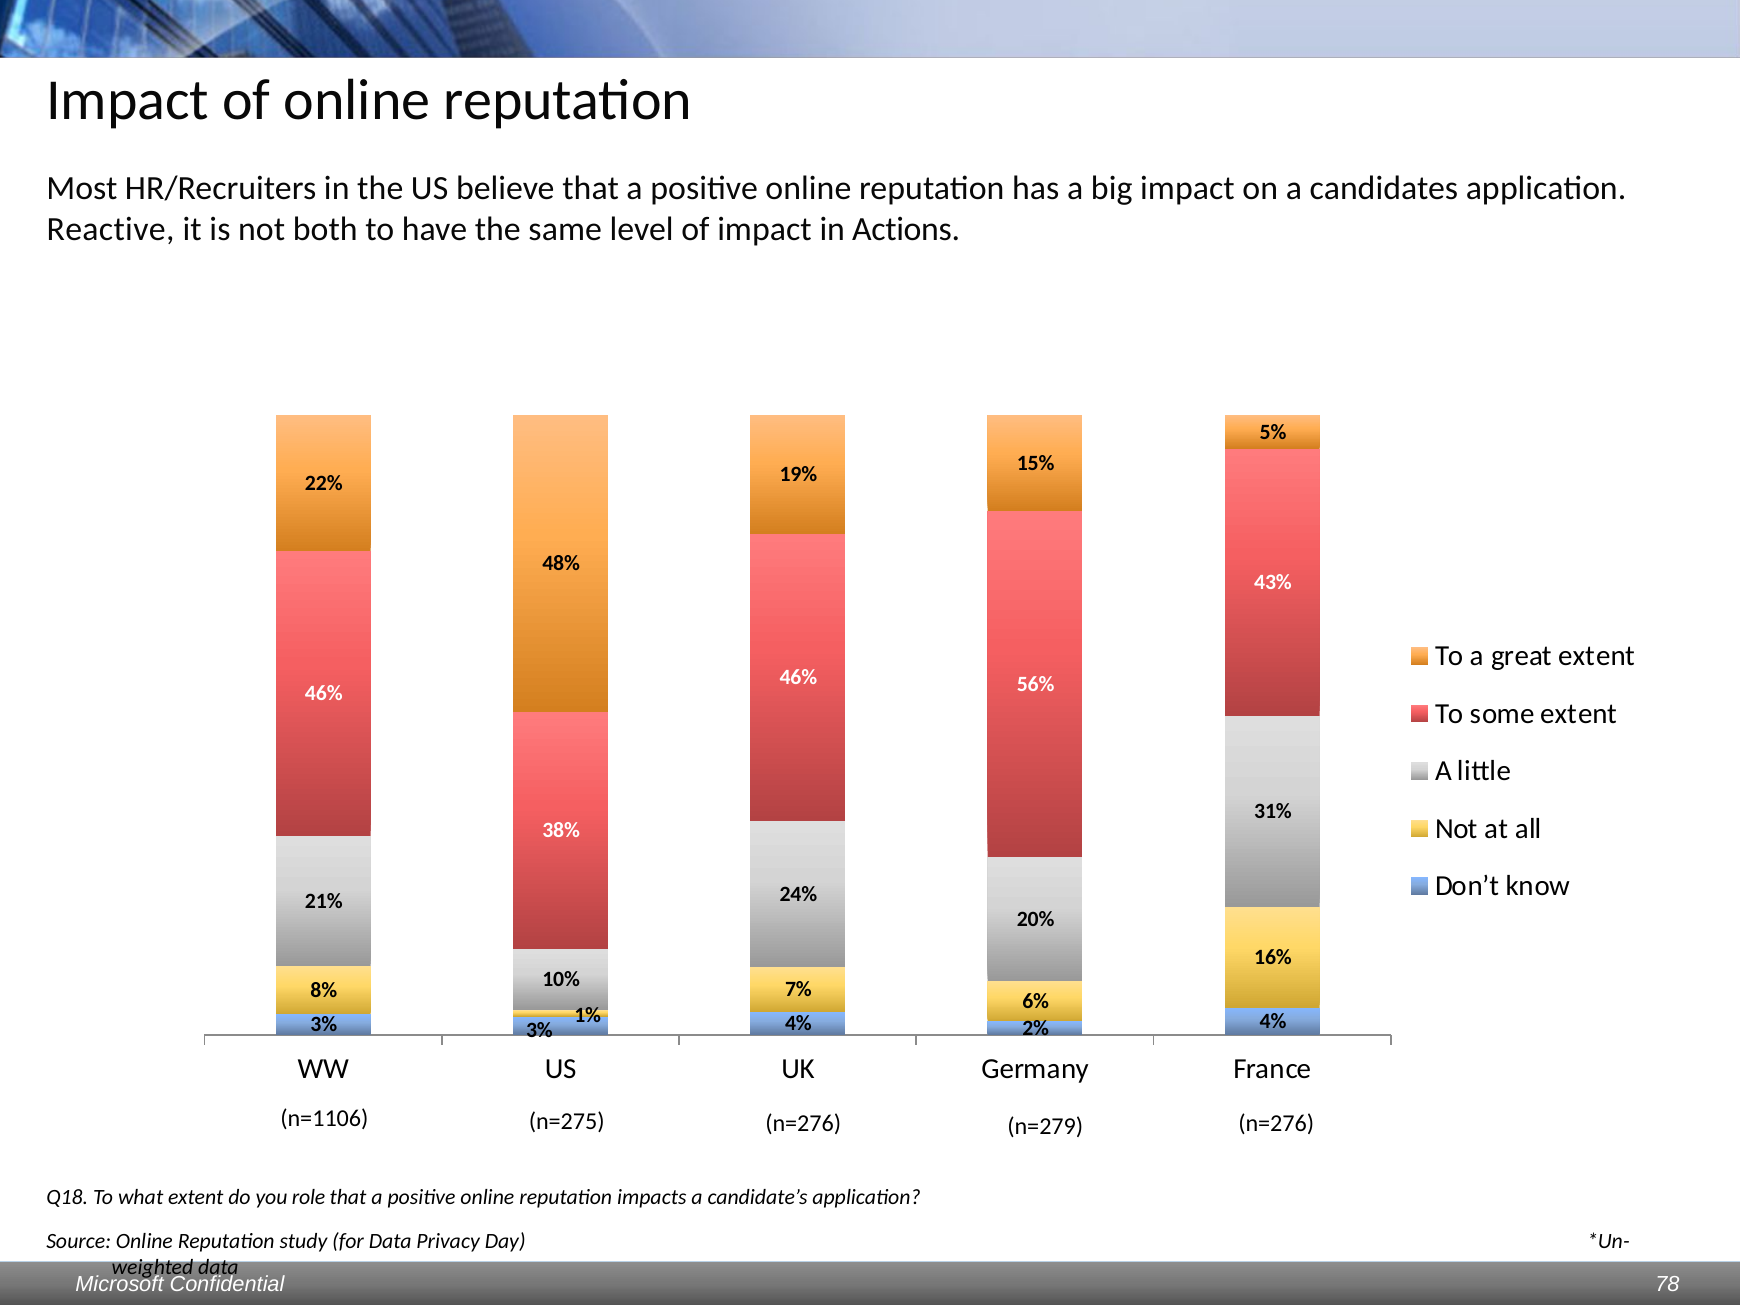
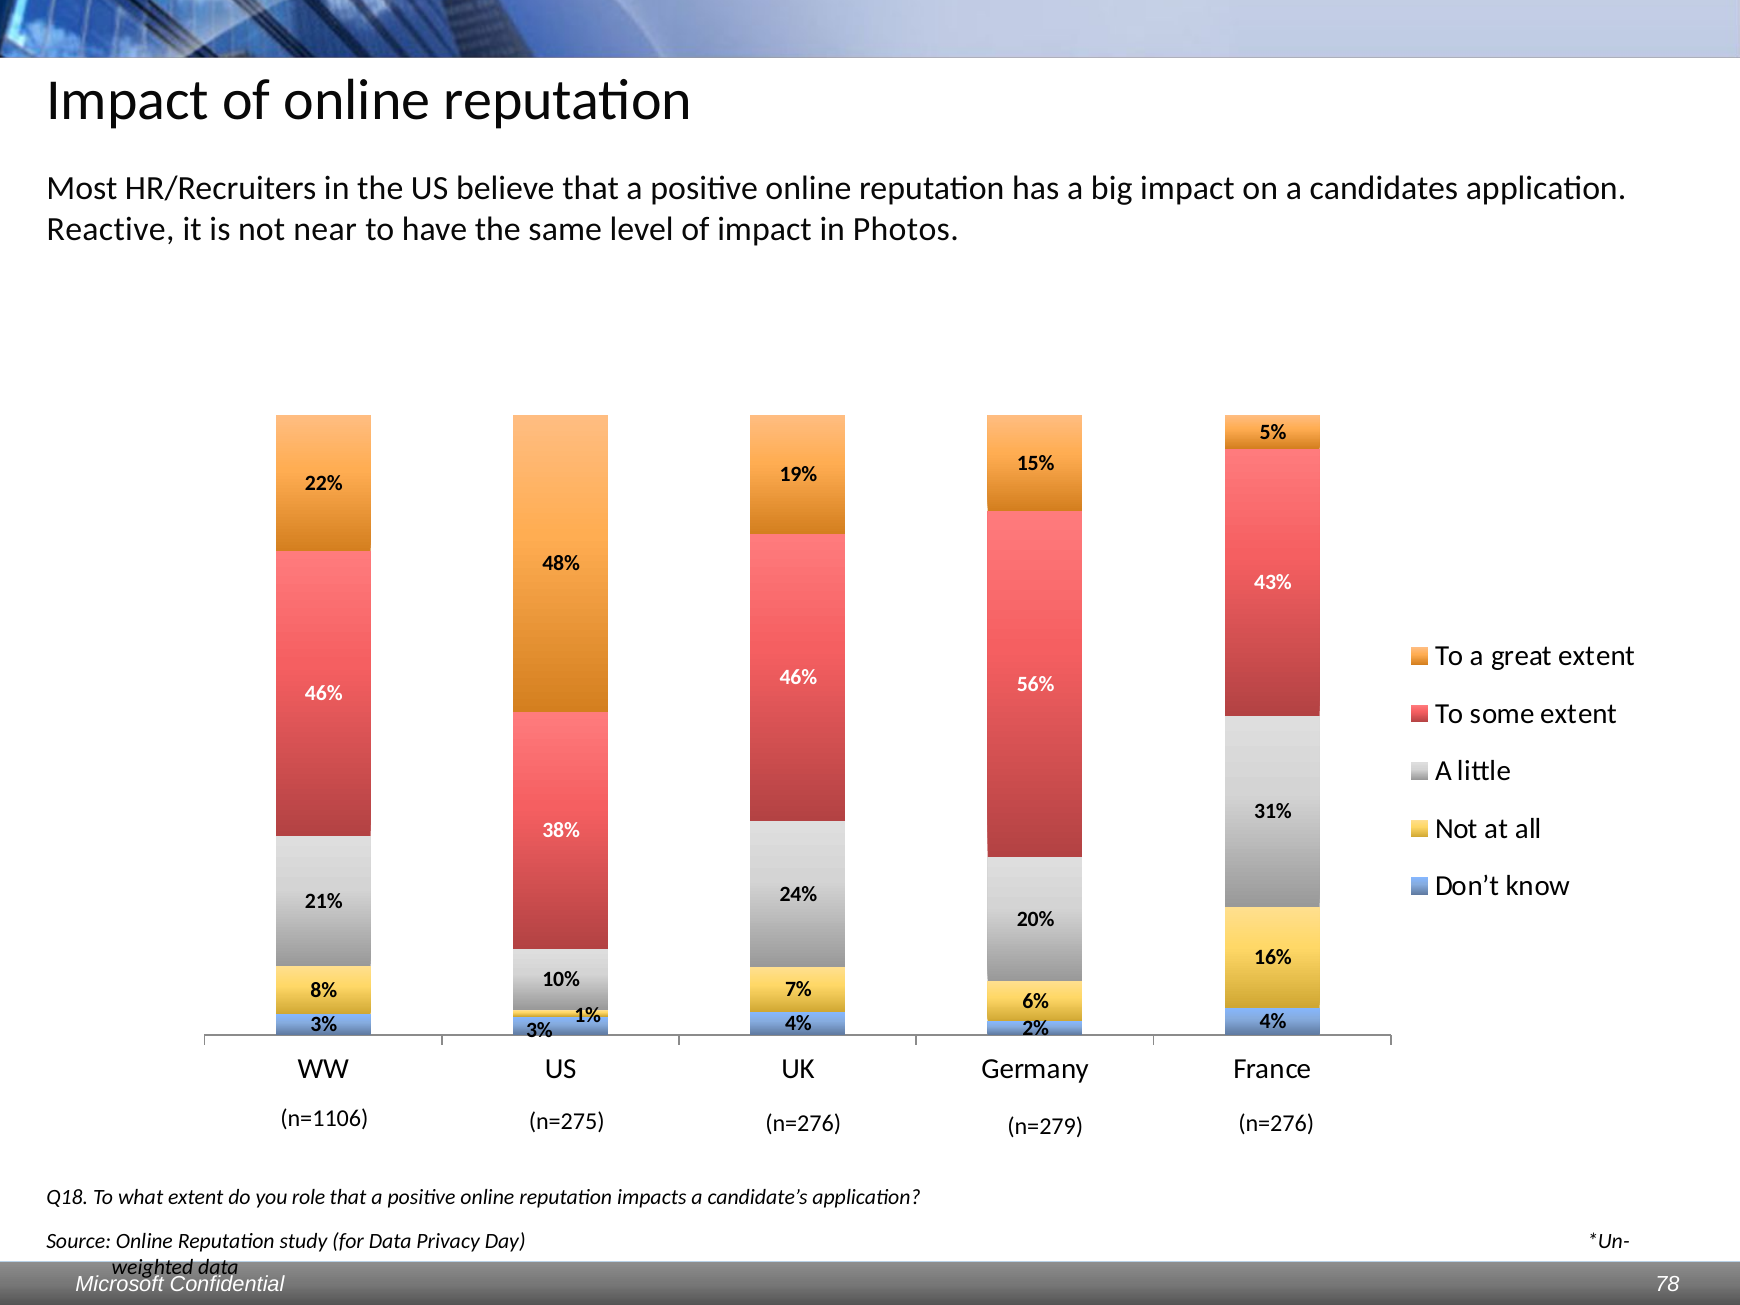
both: both -> near (325, 229)
Actions: Actions -> Photos (906, 229)
